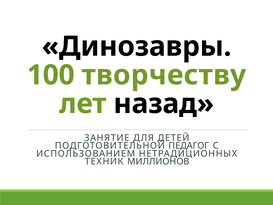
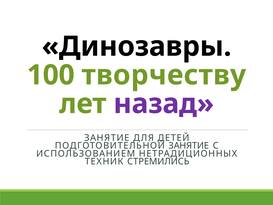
назад colour: black -> purple (164, 104)
ПОДГОТОВИТЕЛЬНОЙ ПЕДАГОГ: ПЕДАГОГ -> ЗАНЯТИЕ (189, 146)
МИЛЛИОНОВ: МИЛЛИОНОВ -> СТРЕМИЛИСЬ (158, 161)
